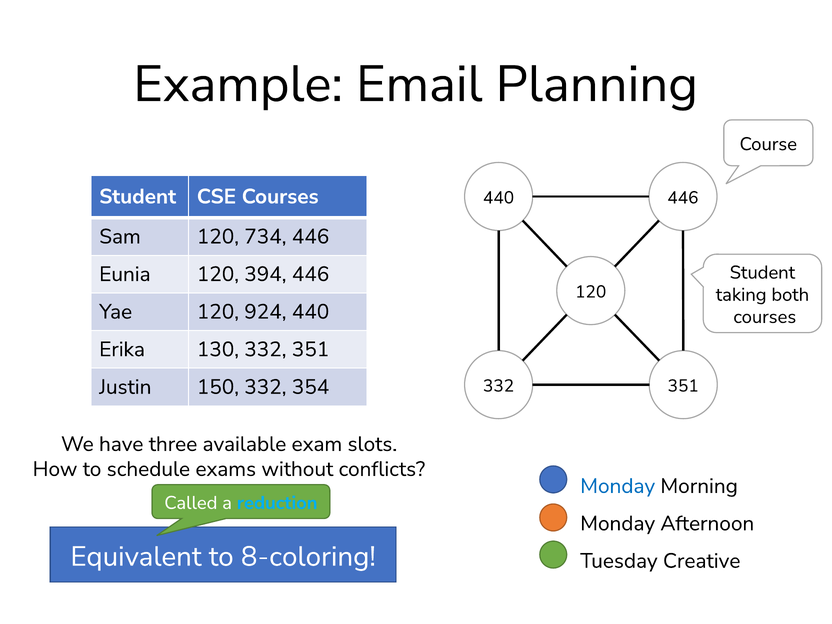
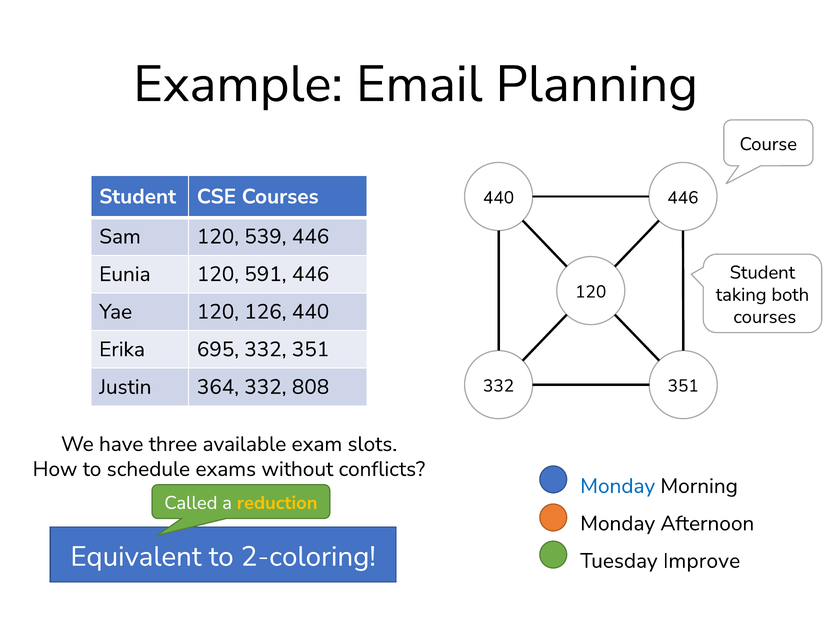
734: 734 -> 539 (265, 237)
394: 394 -> 591 (265, 274)
924: 924 -> 126 (265, 312)
130: 130 -> 695 (218, 349)
150: 150 -> 364 (218, 387)
354: 354 -> 808 (311, 387)
reduction colour: light blue -> yellow (277, 503)
8-coloring: 8-coloring -> 2-coloring (308, 557)
Creative: Creative -> Improve (702, 561)
